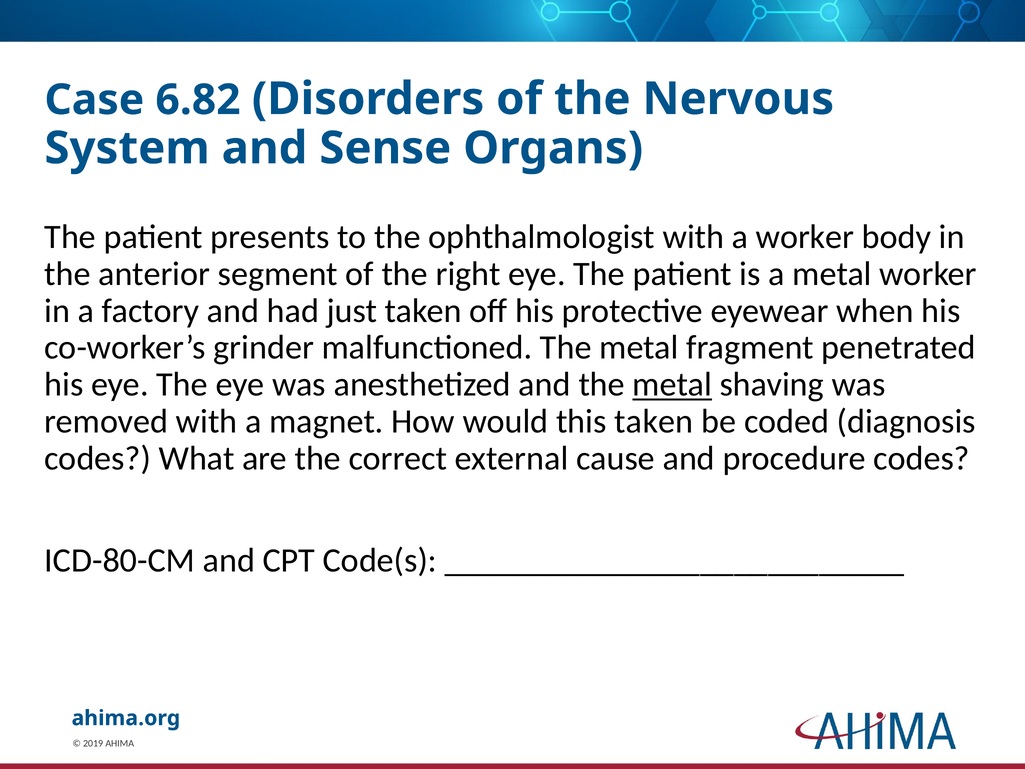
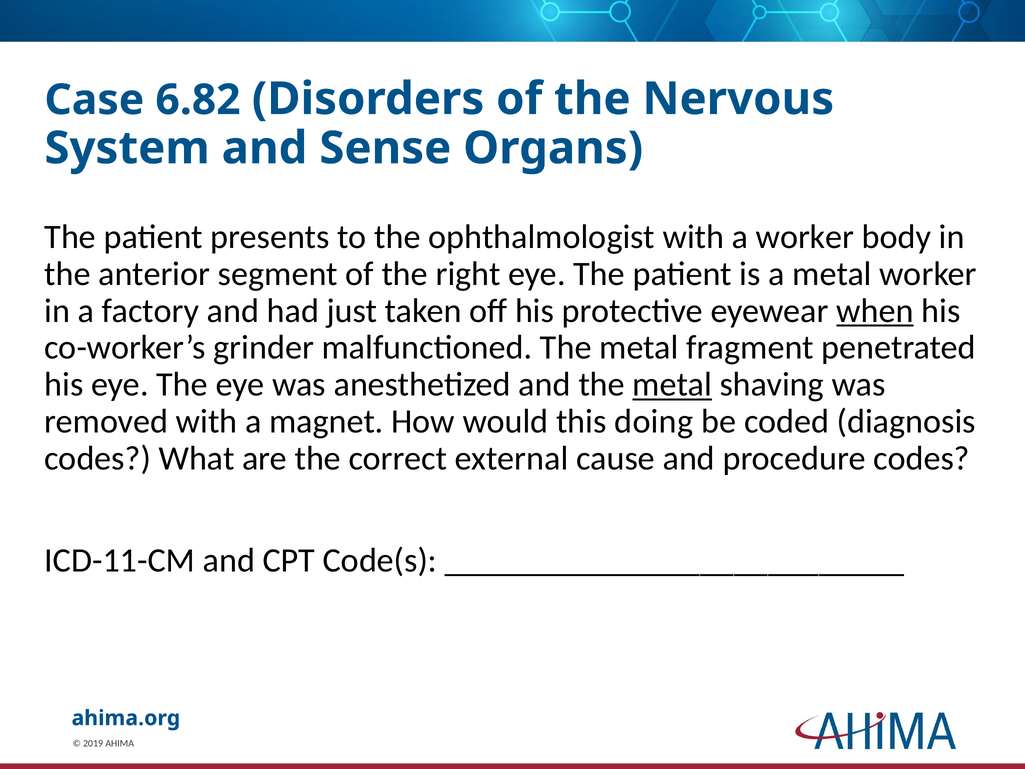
when underline: none -> present (875, 311)
this taken: taken -> doing (654, 421)
ICD-80-CM: ICD-80-CM -> ICD-11-CM (120, 561)
